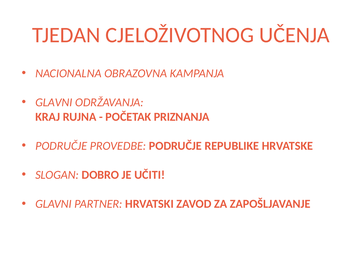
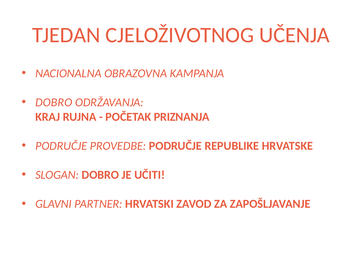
GLAVNI: GLAVNI -> DOBRO (54, 102)
